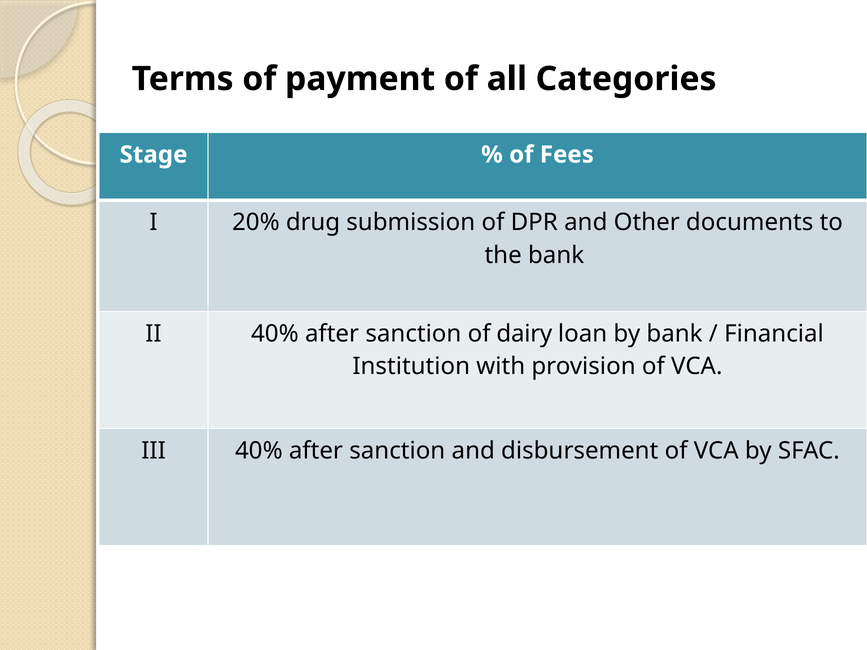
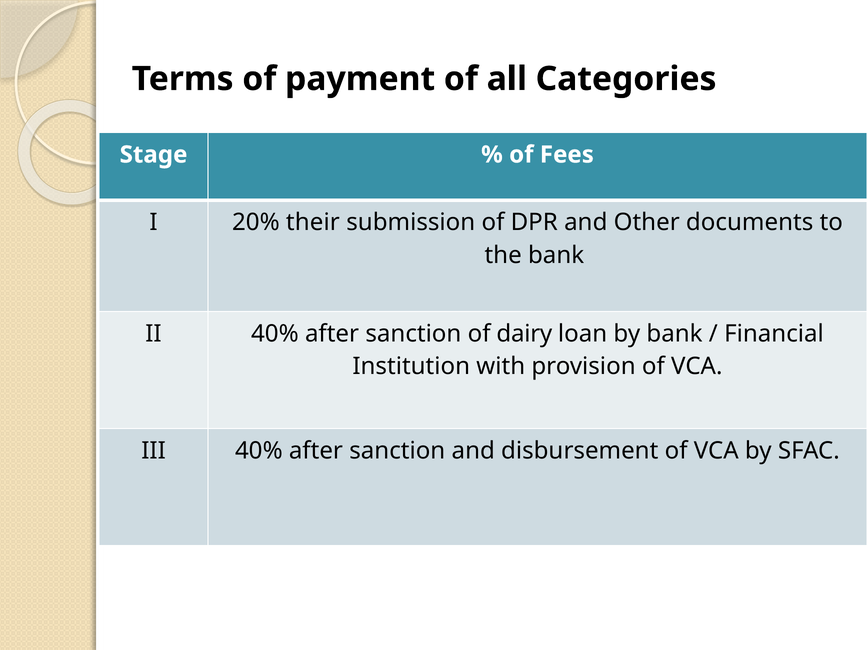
drug: drug -> their (313, 223)
